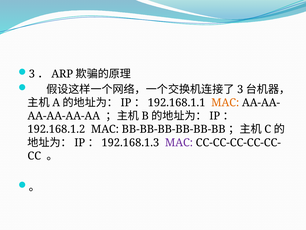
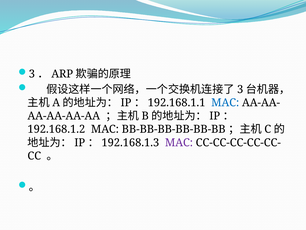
MAC colour: orange -> blue (225, 102)
